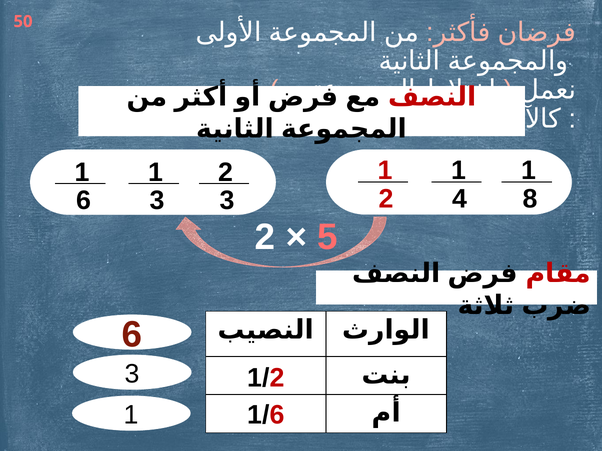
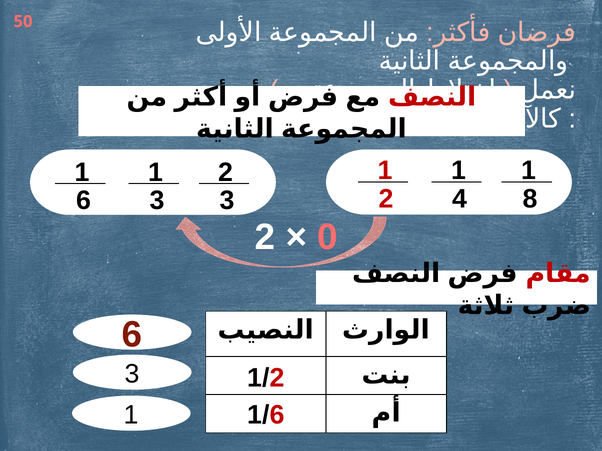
5: 5 -> 0 (328, 237)
